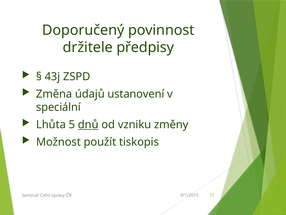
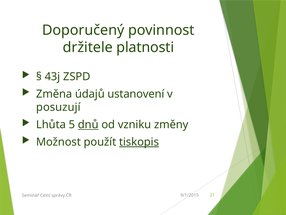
předpisy: předpisy -> platnosti (145, 47)
speciální: speciální -> posuzují (58, 107)
tiskopis underline: none -> present (139, 142)
